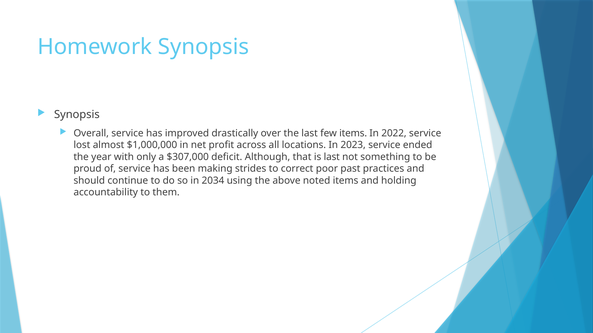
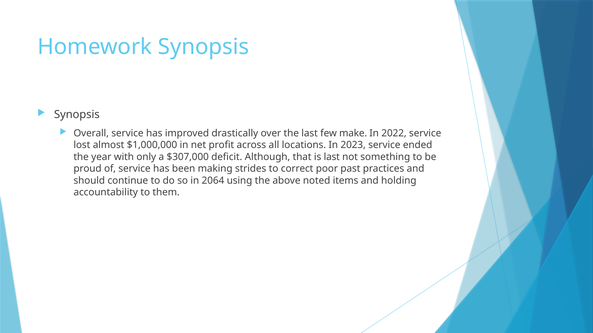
few items: items -> make (353, 133)
2034: 2034 -> 2064 (213, 181)
